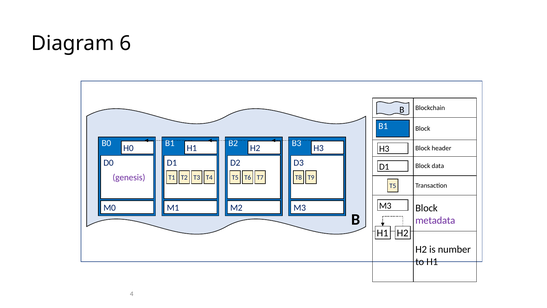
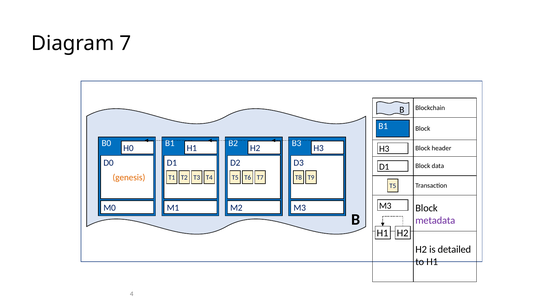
6: 6 -> 7 (125, 43)
genesis colour: purple -> orange (129, 177)
number: number -> detailed (454, 249)
